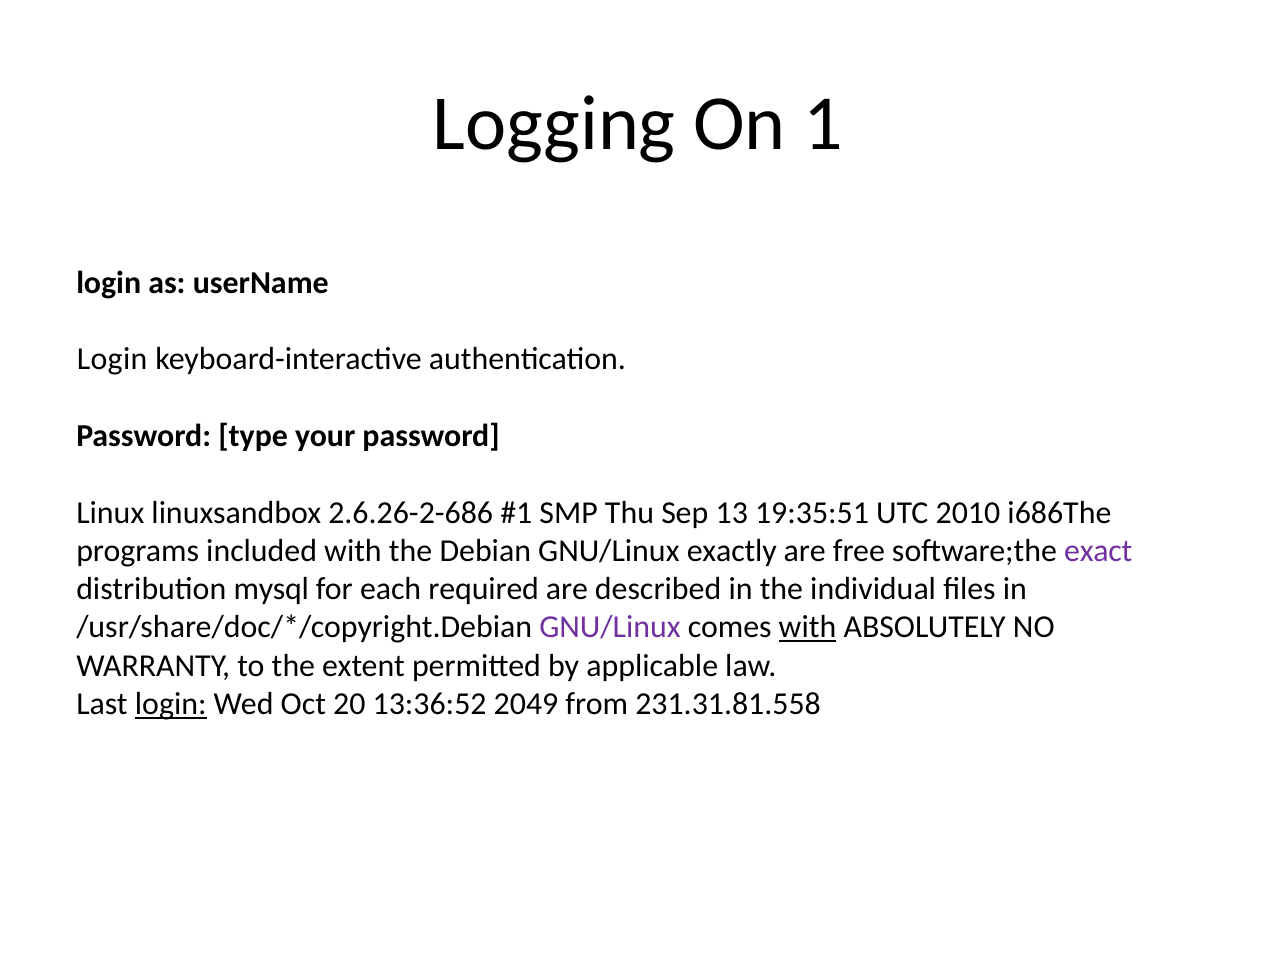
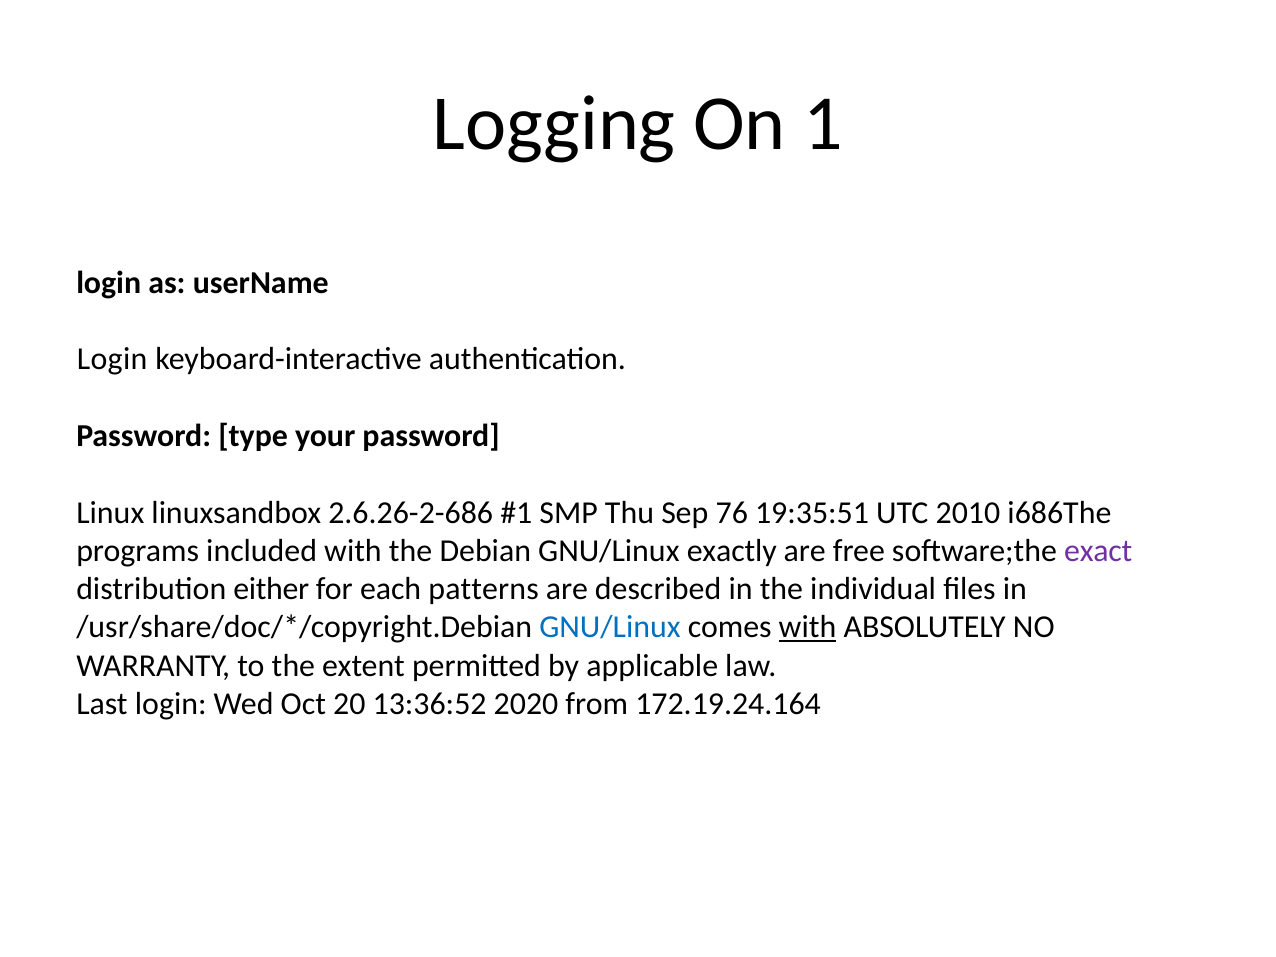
13: 13 -> 76 (732, 512)
mysql: mysql -> either (271, 589)
required: required -> patterns (484, 589)
GNU/Linux colour: purple -> blue (610, 627)
login underline: present -> none (171, 704)
2049: 2049 -> 2020 (526, 704)
231.31.81.558: 231.31.81.558 -> 172.19.24.164 (728, 704)
